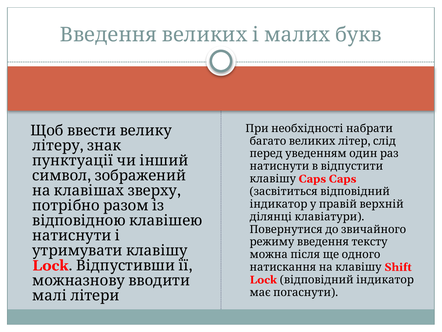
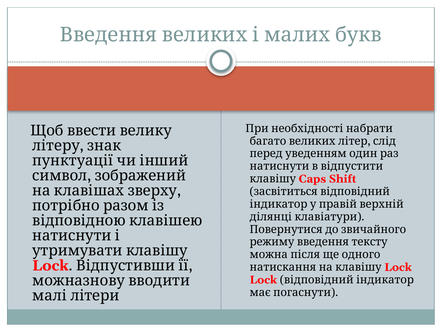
Caps: Caps -> Shift (343, 179)
Shift: Shift -> Lock (398, 267)
